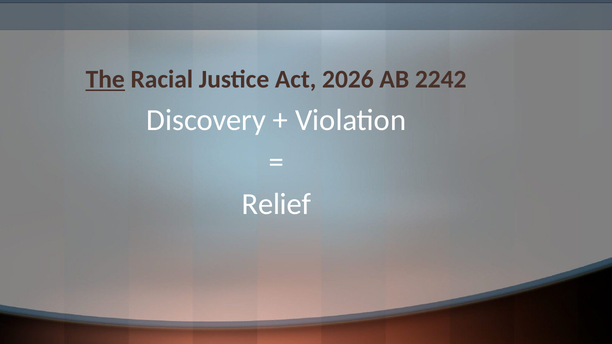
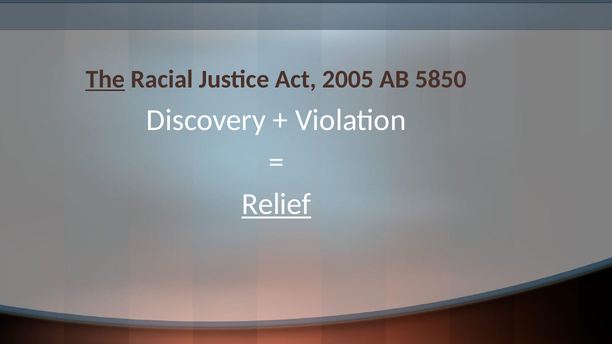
2026: 2026 -> 2005 (348, 79)
2242: 2242 -> 5850 (441, 79)
Relief underline: none -> present (276, 204)
